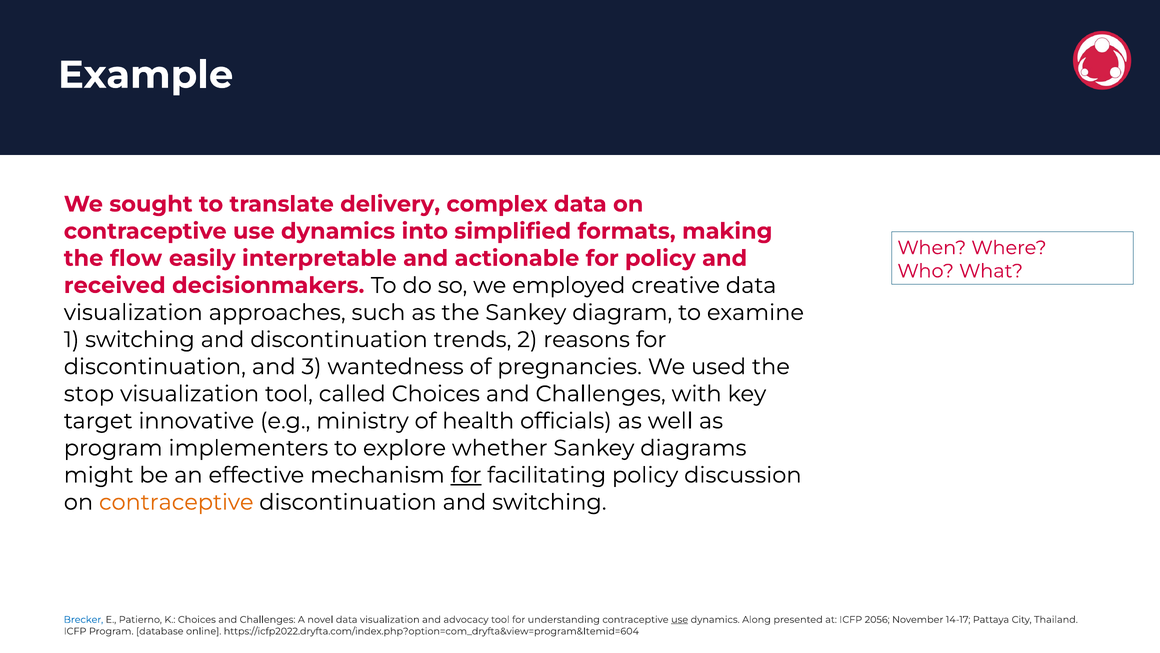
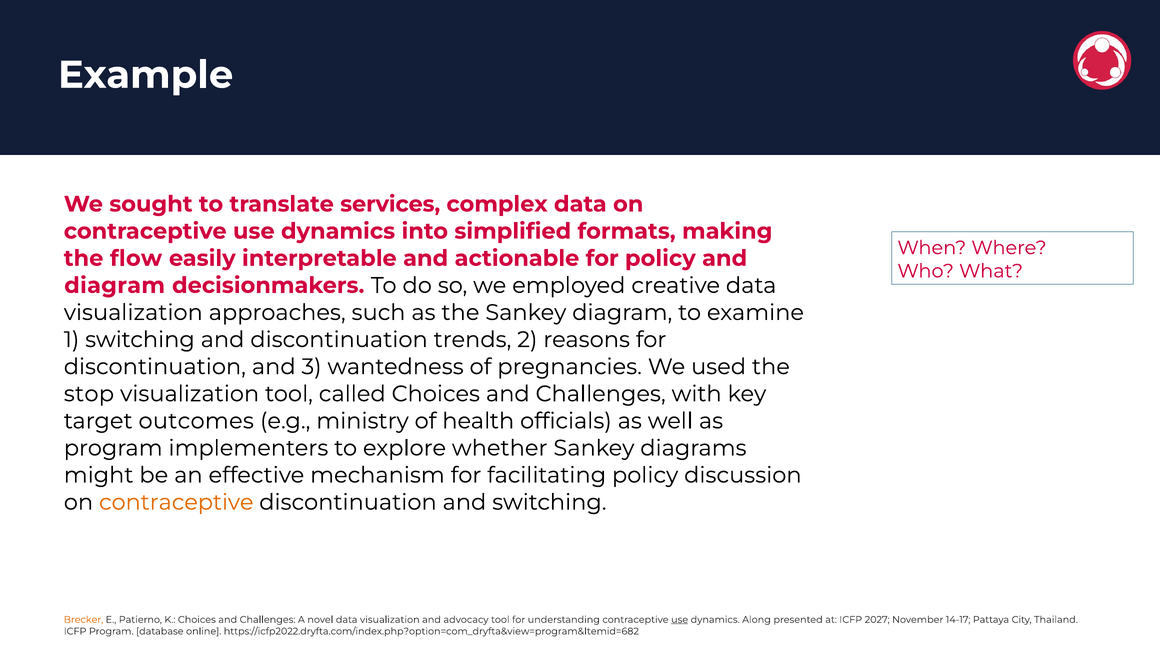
delivery: delivery -> services (390, 204)
received: received -> diagram (115, 285)
innovative: innovative -> outcomes (196, 421)
for underline: present -> none (466, 475)
Brecker colour: blue -> orange (83, 619)
2056: 2056 -> 2027 (877, 619)
https://icfp2022.dryfta.com/index.php?option=com_dryfta&view=program&Itemid=604: https://icfp2022.dryfta.com/index.php?option=com_dryfta&view=program&Itemid=604 -> https://icfp2022.dryfta.com/index.php?option=com_dryfta&view=program&Itemid=682 (431, 631)
